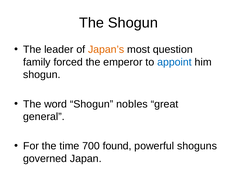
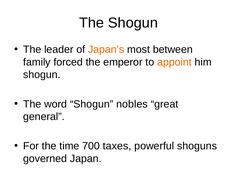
question: question -> between (173, 50)
appoint colour: blue -> orange (174, 62)
found: found -> taxes (117, 147)
